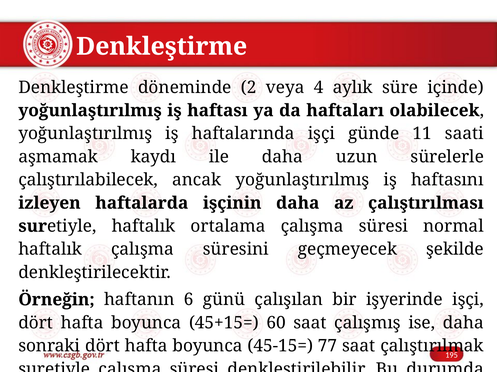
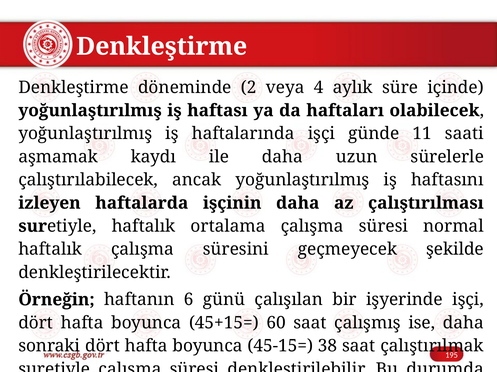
77: 77 -> 38 (328, 347)
